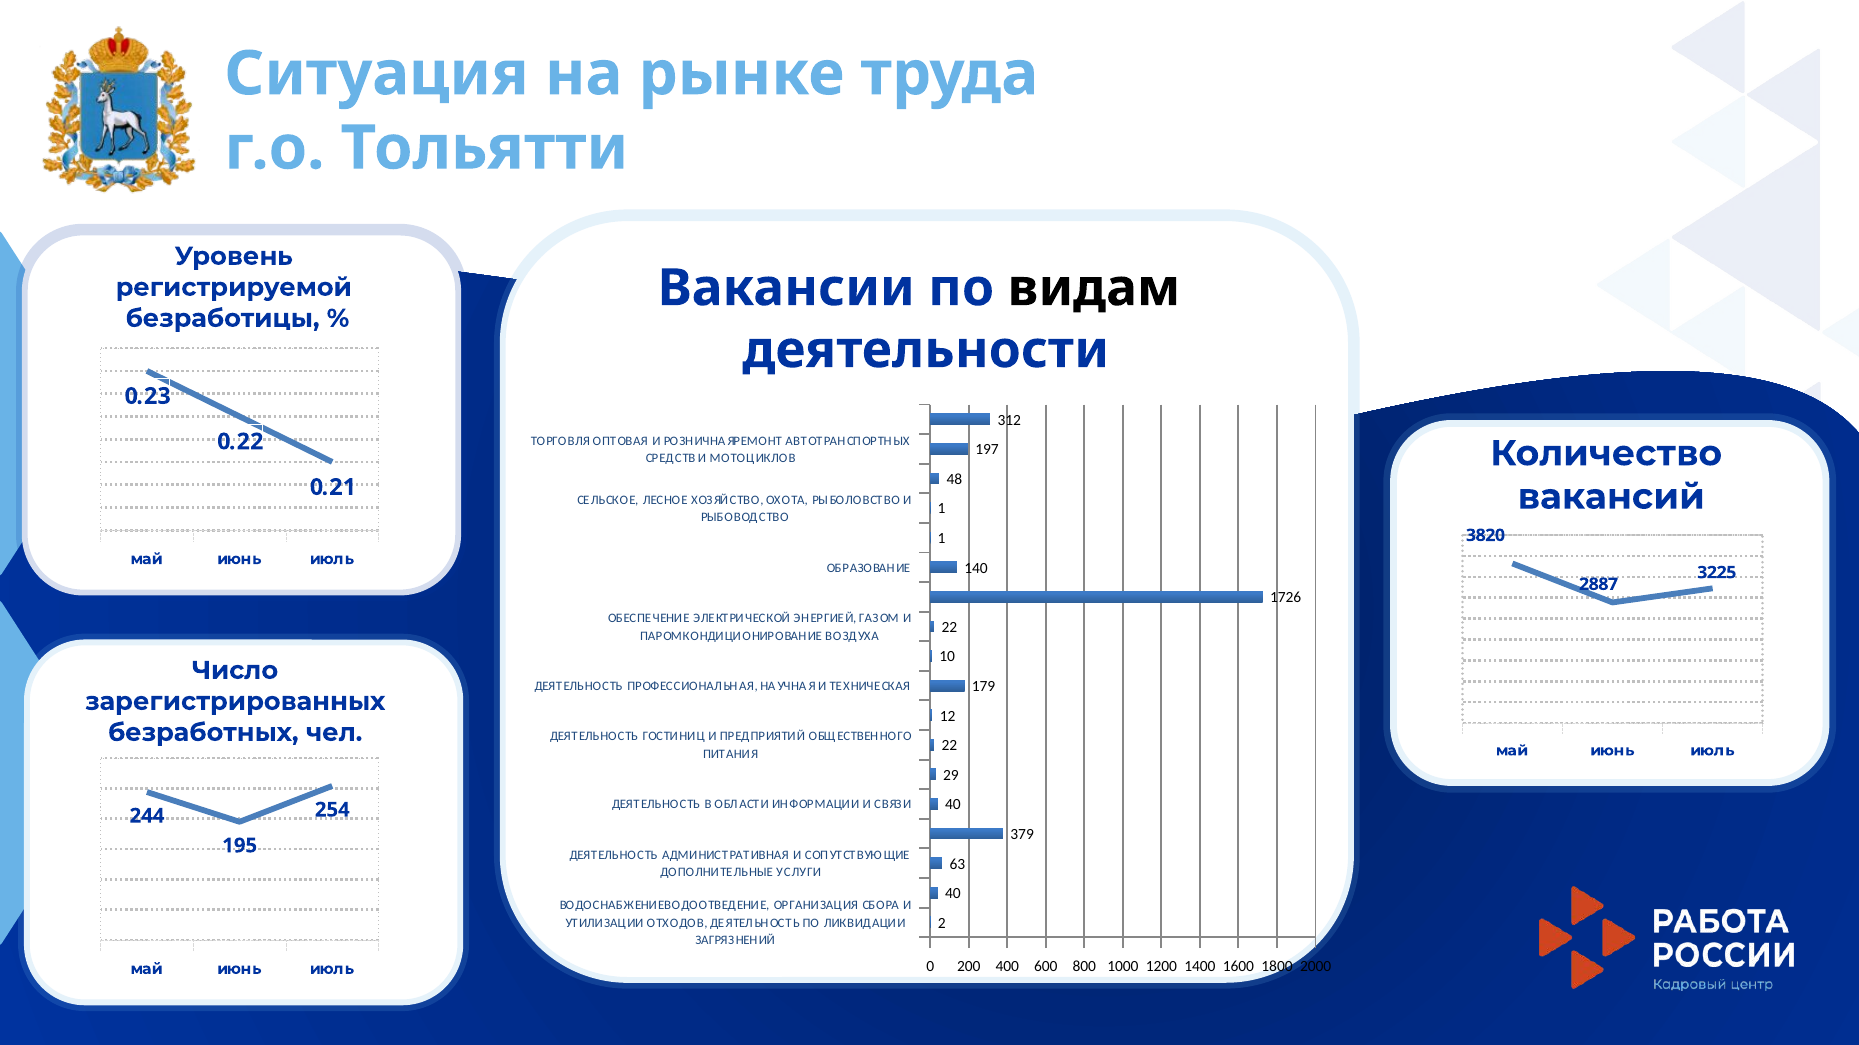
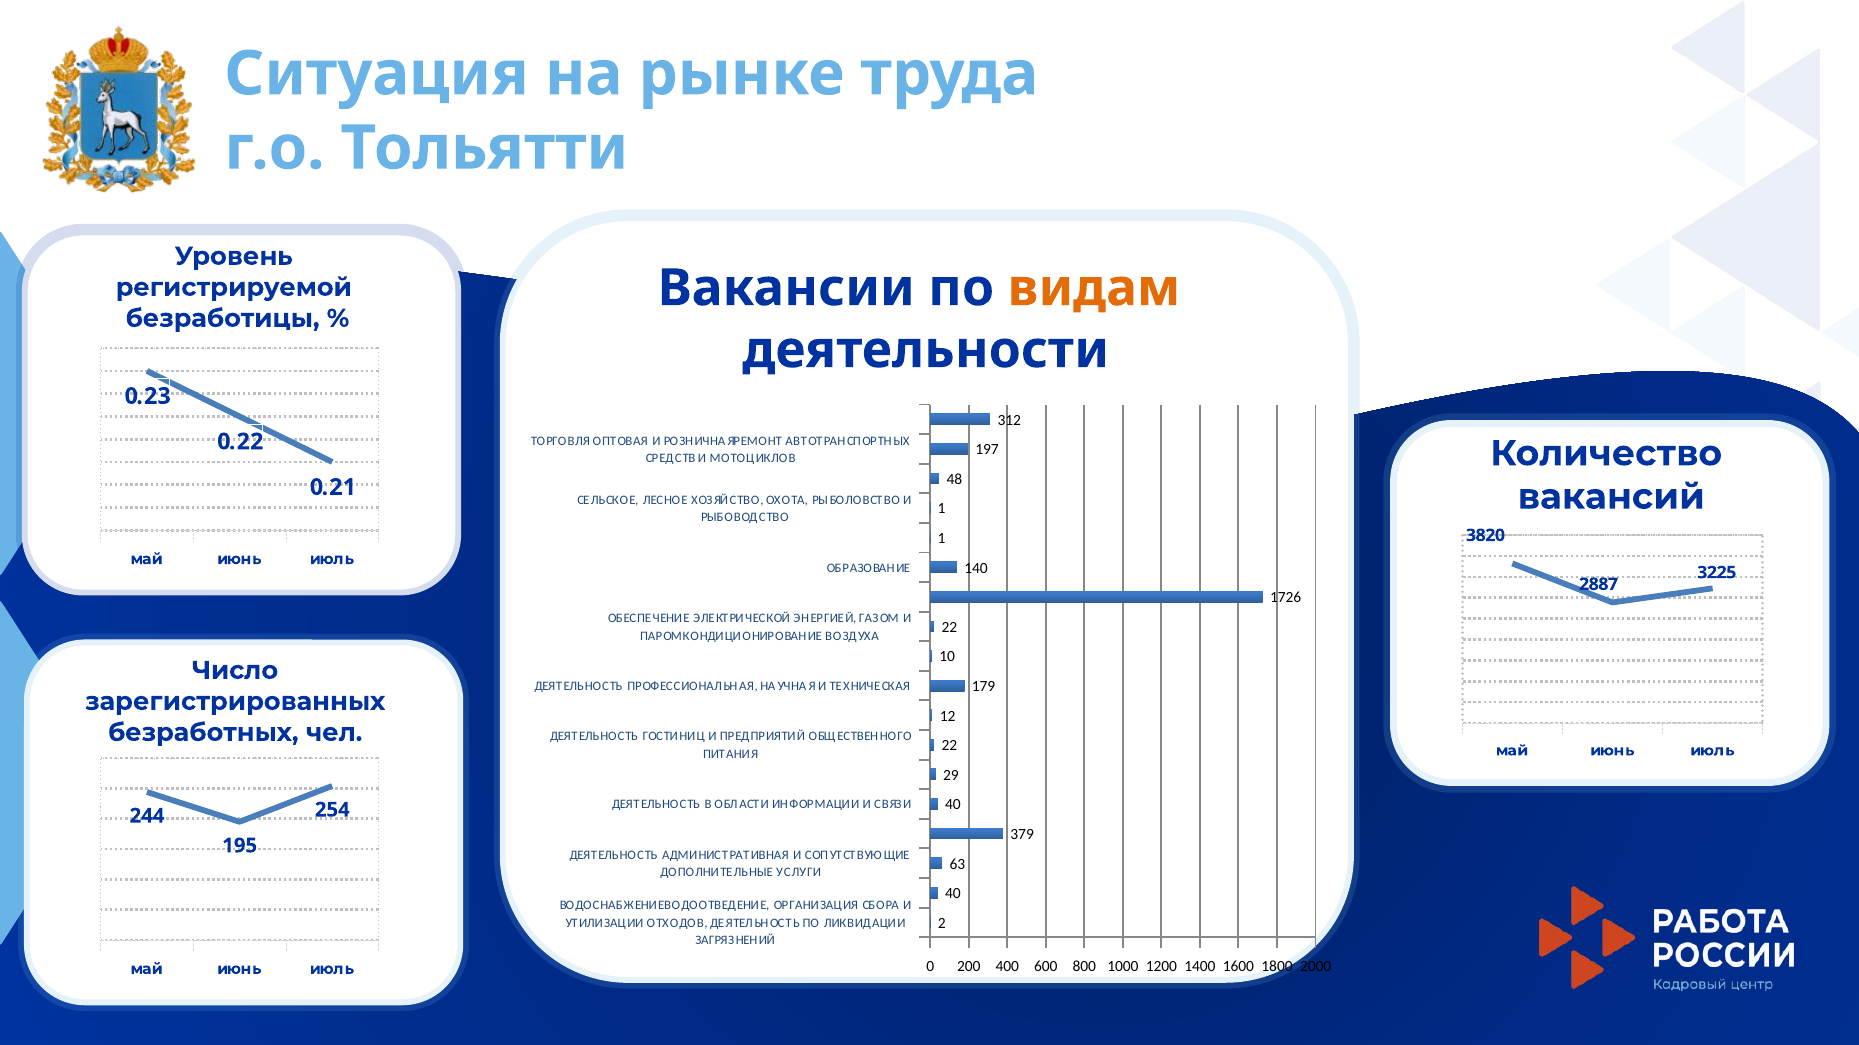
видам colour: black -> orange (1094, 288)
